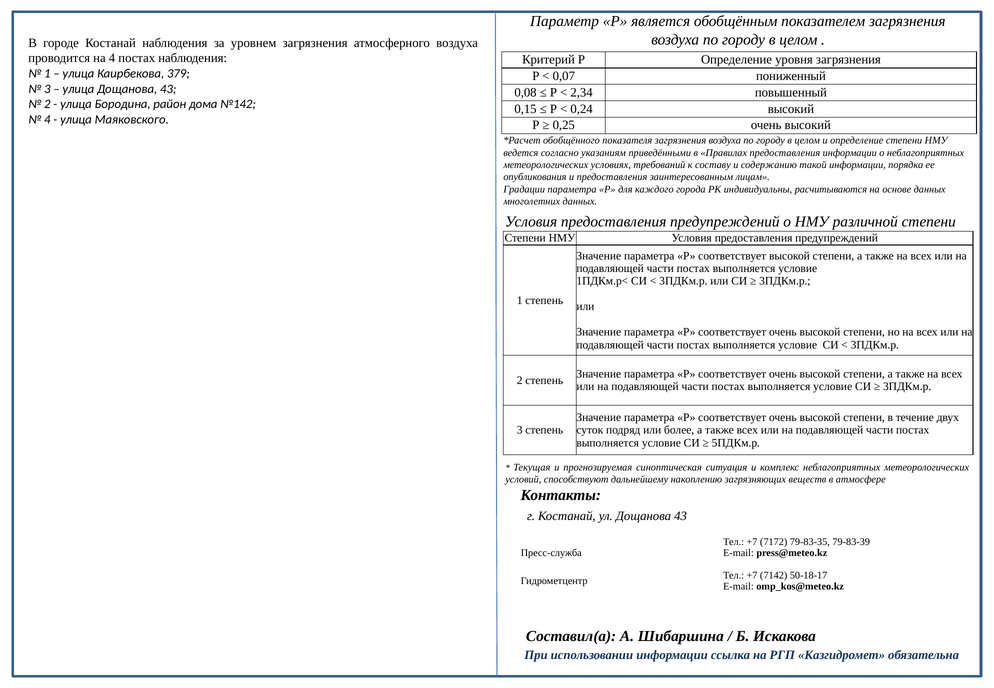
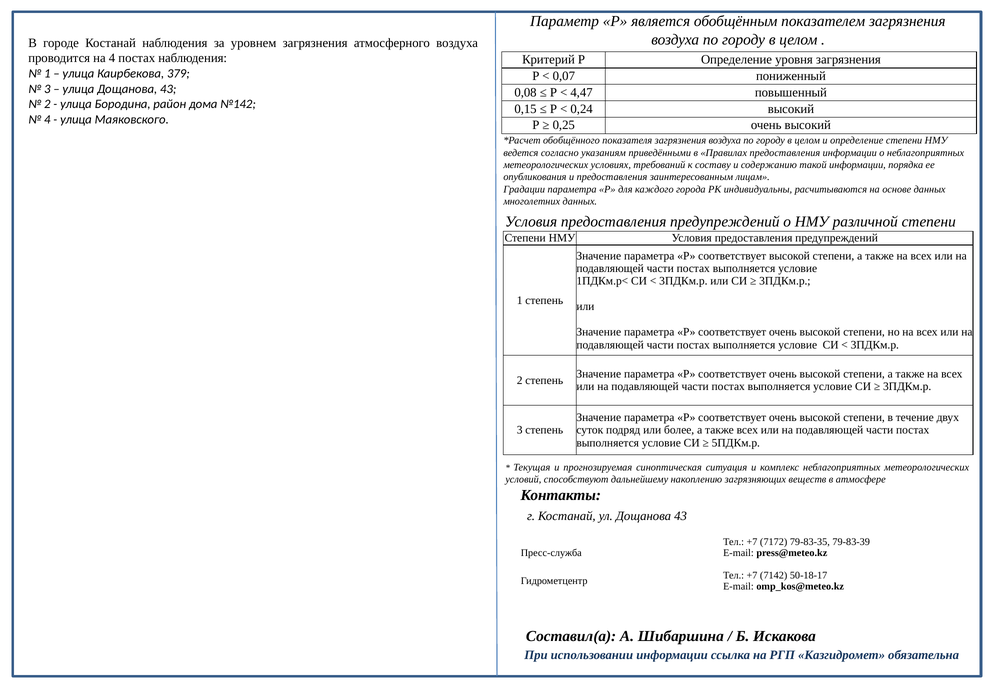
2,34: 2,34 -> 4,47 (582, 92)
